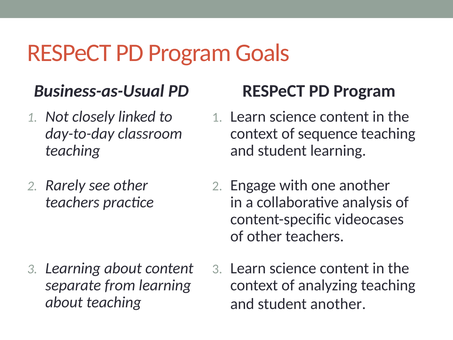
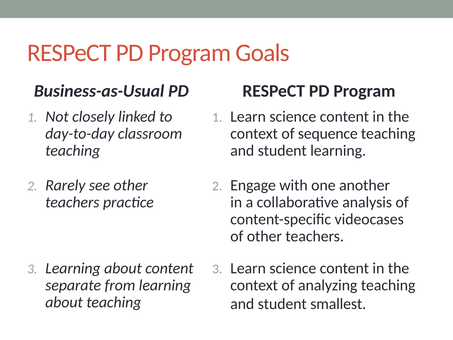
student another: another -> smallest (338, 304)
